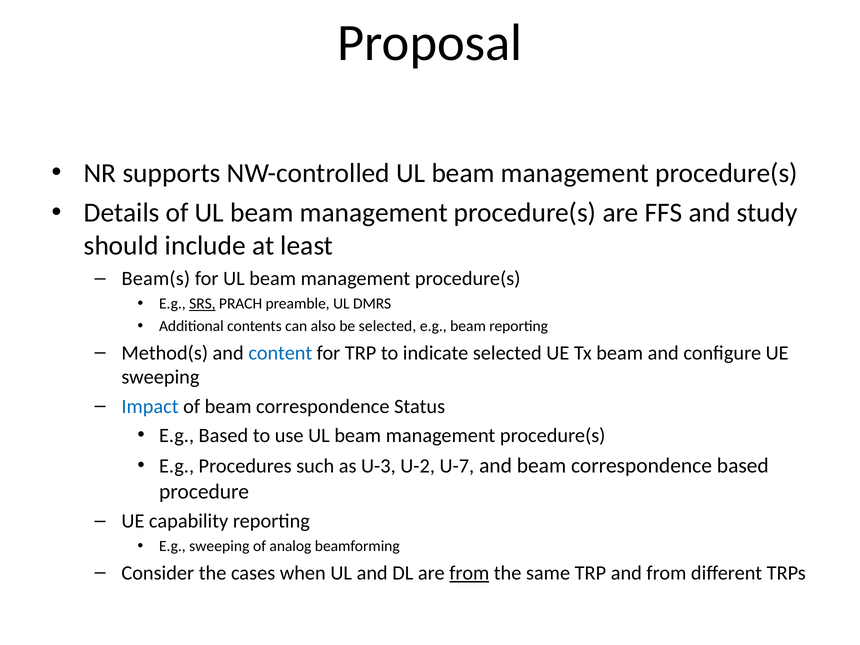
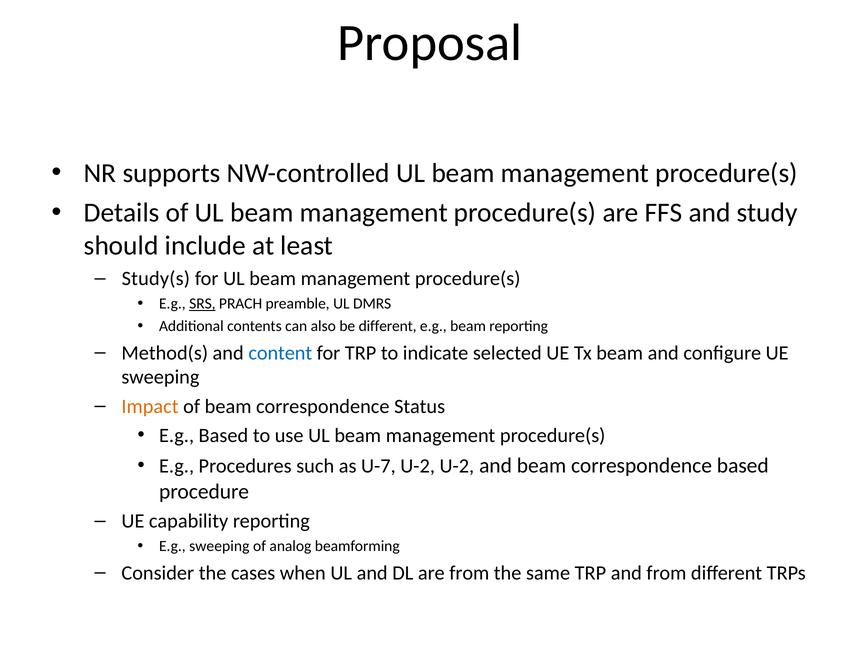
Beam(s: Beam(s -> Study(s (156, 279)
be selected: selected -> different (388, 326)
Impact colour: blue -> orange (150, 406)
U-3: U-3 -> U-7 (378, 466)
U-2 U-7: U-7 -> U-2 (457, 466)
from underline: present -> none (469, 573)
